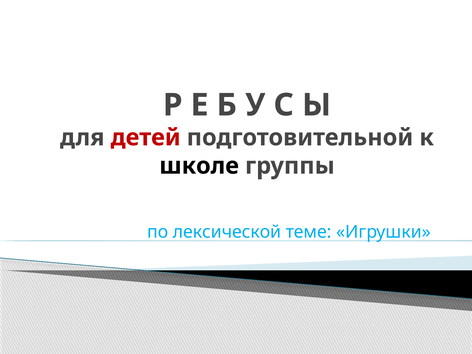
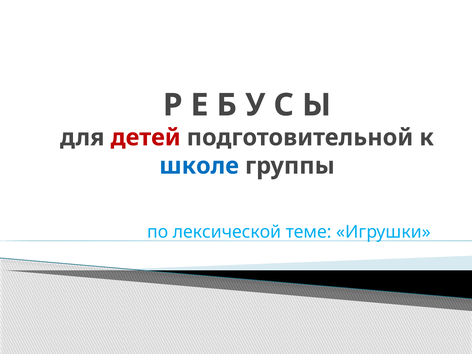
школе colour: black -> blue (199, 166)
